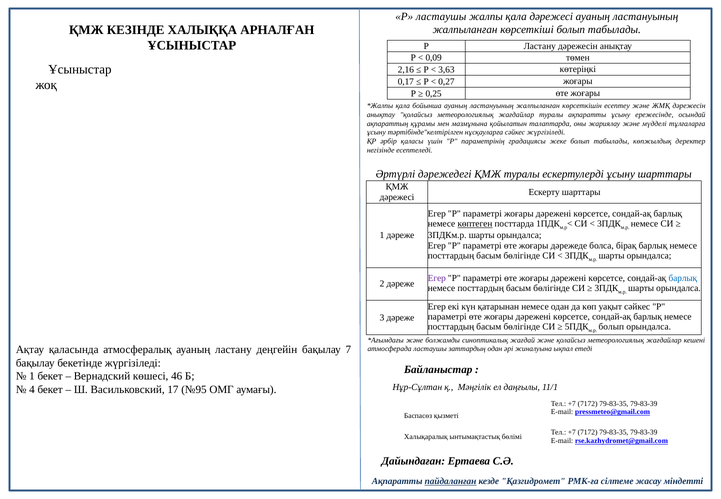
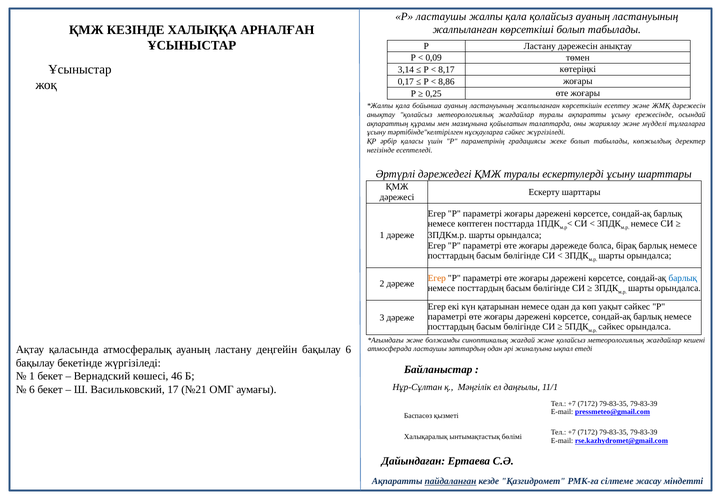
қала дәрежесі: дәрежесі -> қолайсыз (551, 17)
2,16: 2,16 -> 3,14 (406, 70)
3,63: 3,63 -> 8,17 (446, 70)
0,27: 0,27 -> 8,86 (446, 82)
көптеген underline: present -> none (475, 224)
Егер colour: purple -> orange (437, 278)
болып: болып -> сәйкес (611, 327)
бақылау 7: 7 -> 6 (348, 350)
4: 4 -> 6 (32, 390)
№95: №95 -> №21 (194, 390)
